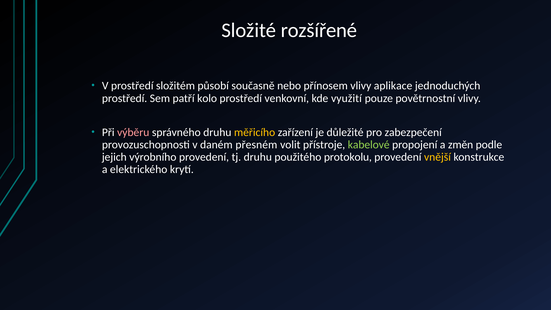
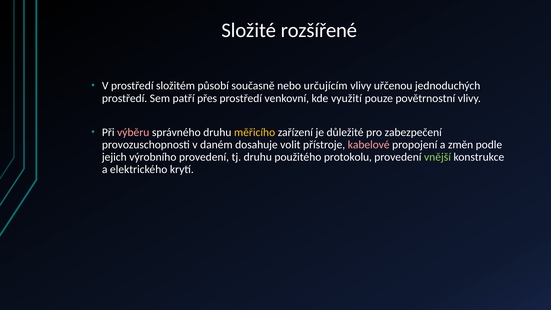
přínosem: přínosem -> určujícím (326, 86)
aplikace: aplikace -> uřčenou (393, 86)
kolo: kolo -> přes (207, 98)
přesném: přesném -> dosahuje (256, 145)
kabelové colour: light green -> pink (369, 145)
vnější colour: yellow -> light green (437, 157)
